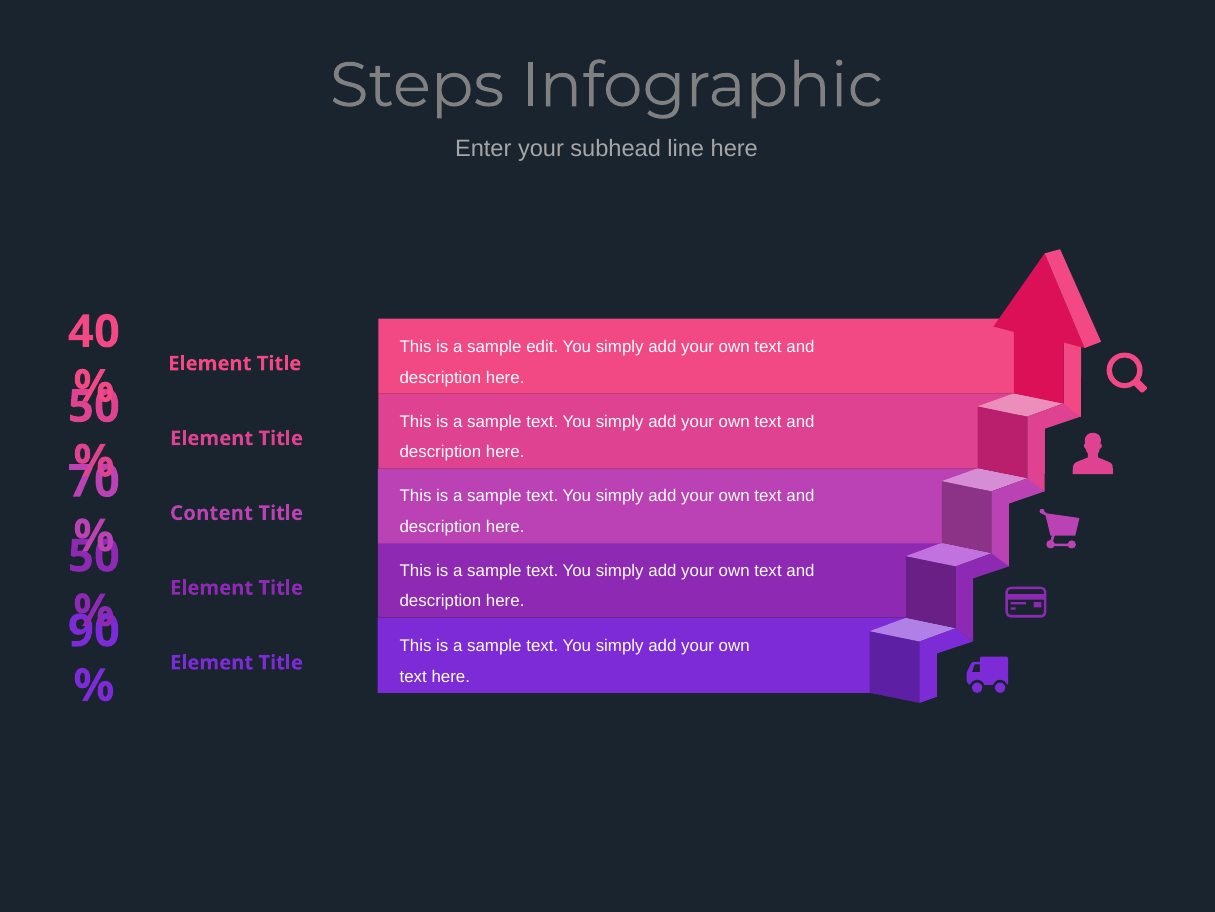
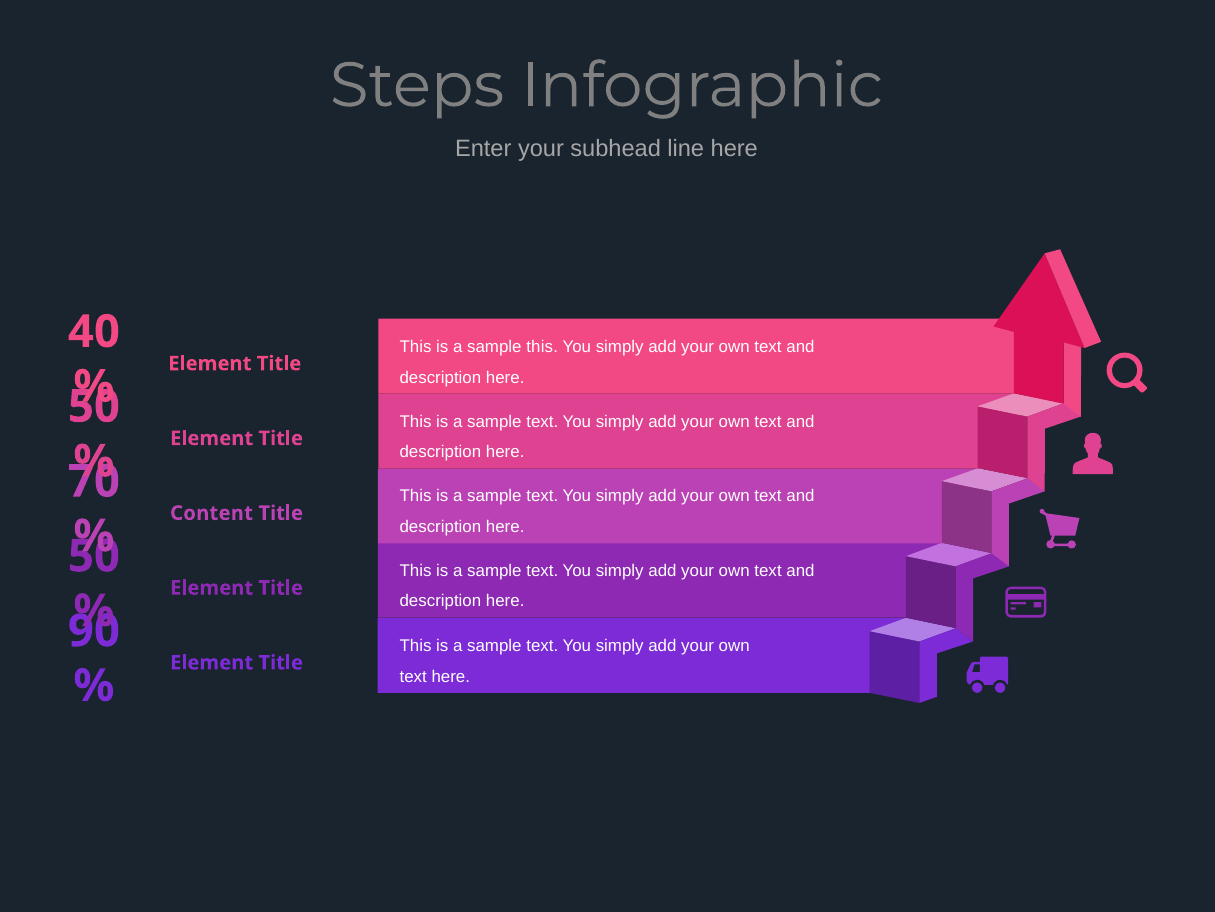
sample edit: edit -> this (542, 347)
